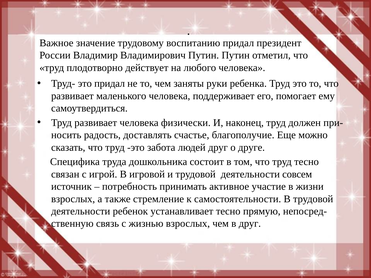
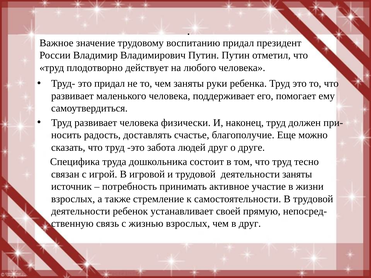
деятельности совсем: совсем -> заняты (297, 174)
устанавливает тесно: тесно -> своей (228, 211)
